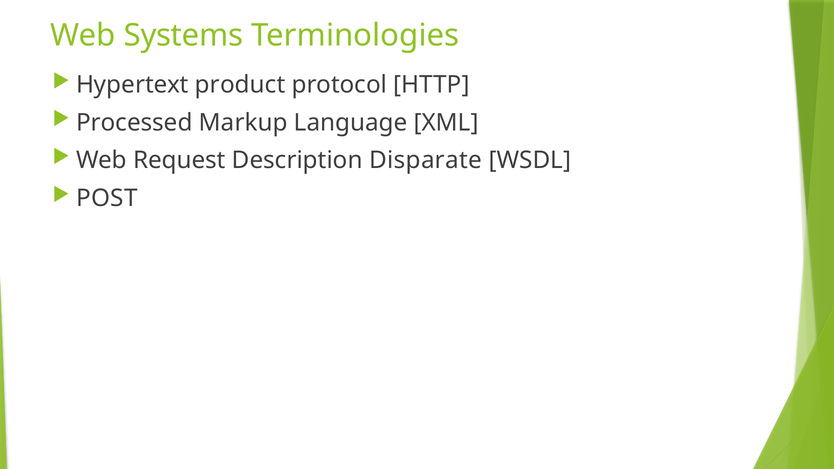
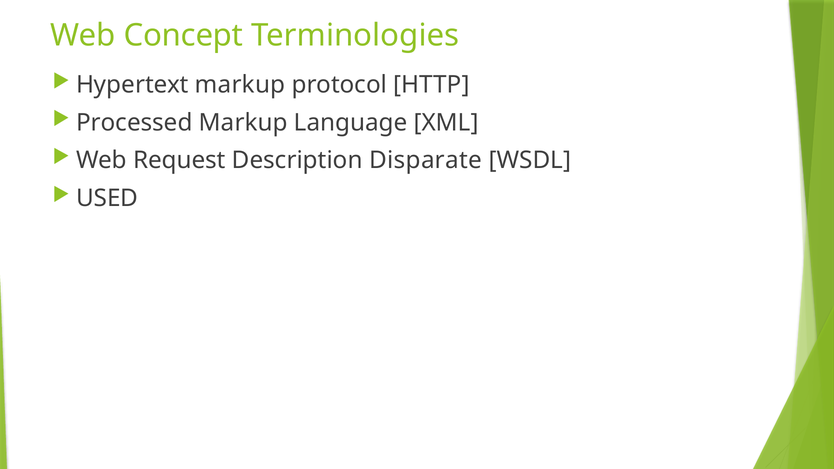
Systems: Systems -> Concept (183, 36)
Hypertext product: product -> markup (240, 85)
POST: POST -> USED (107, 198)
